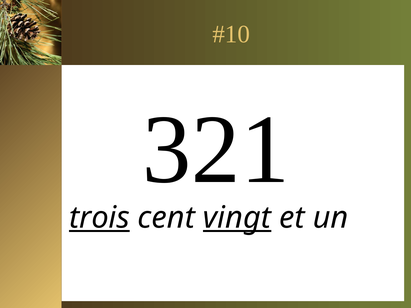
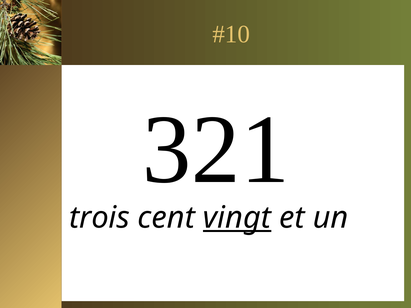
trois underline: present -> none (99, 218)
